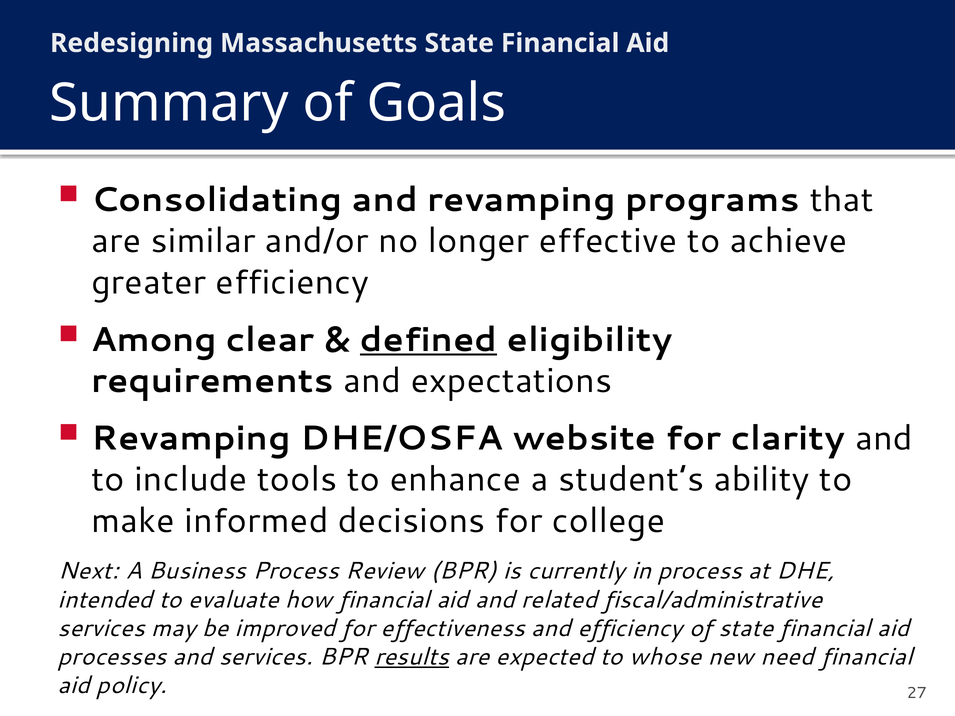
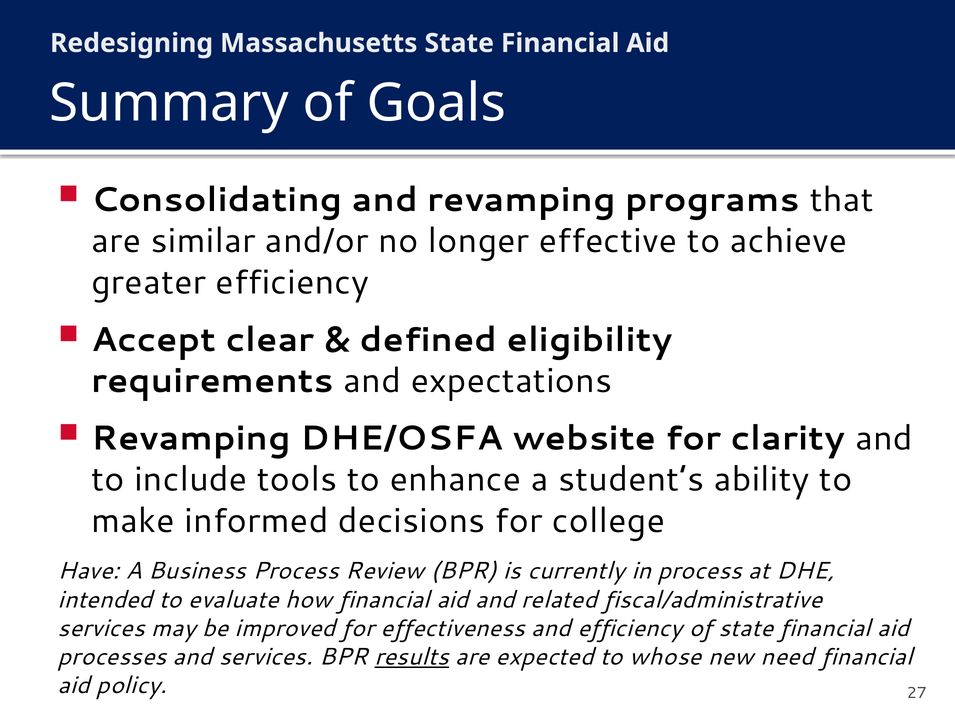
Among: Among -> Accept (154, 340)
defined underline: present -> none (429, 340)
Next: Next -> Have (89, 571)
